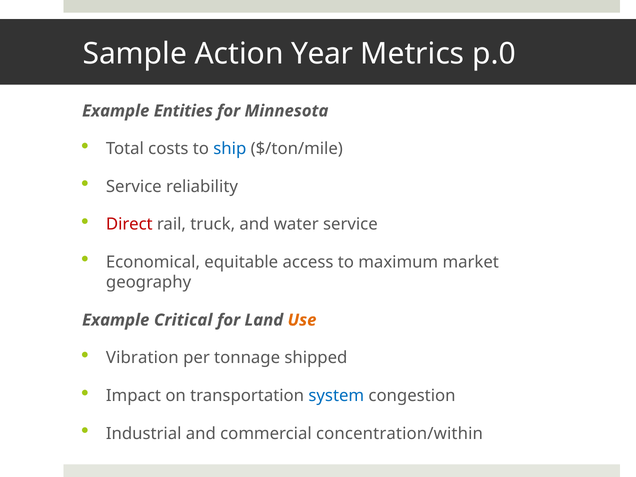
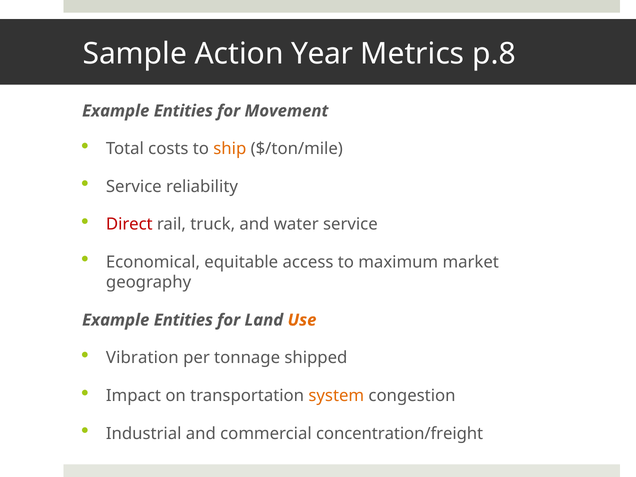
p.0: p.0 -> p.8 (494, 54)
Minnesota: Minnesota -> Movement (286, 111)
ship colour: blue -> orange (230, 149)
Critical: Critical -> Entities (183, 320)
system colour: blue -> orange (336, 396)
concentration/within: concentration/within -> concentration/freight (400, 434)
